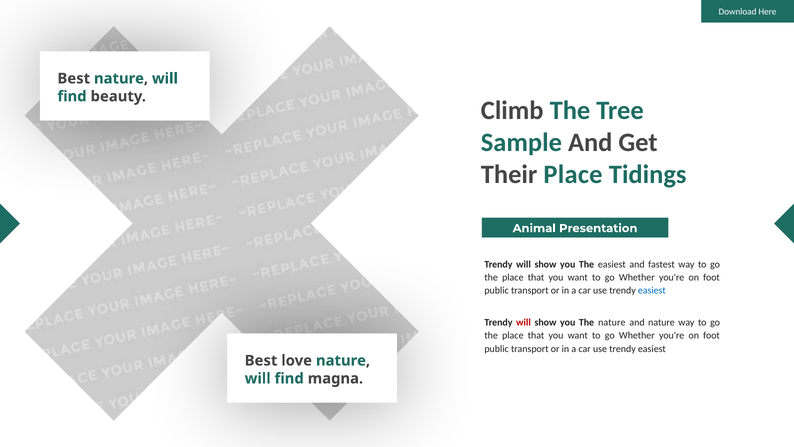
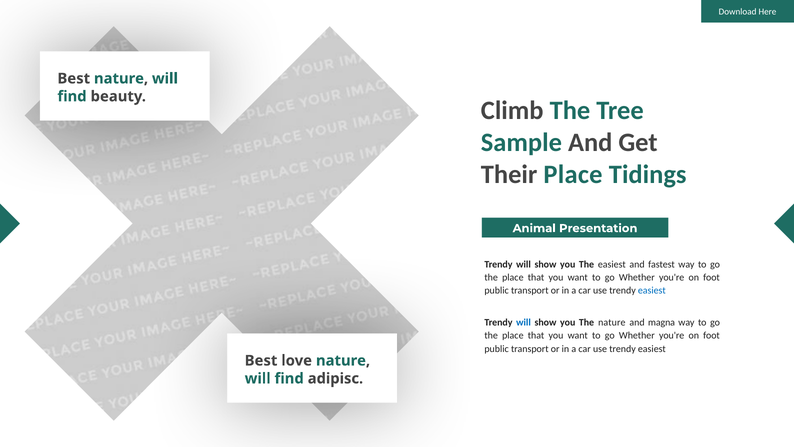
will colour: red -> blue (524, 322)
and nature: nature -> magna (662, 322)
magna: magna -> adipisc (335, 378)
